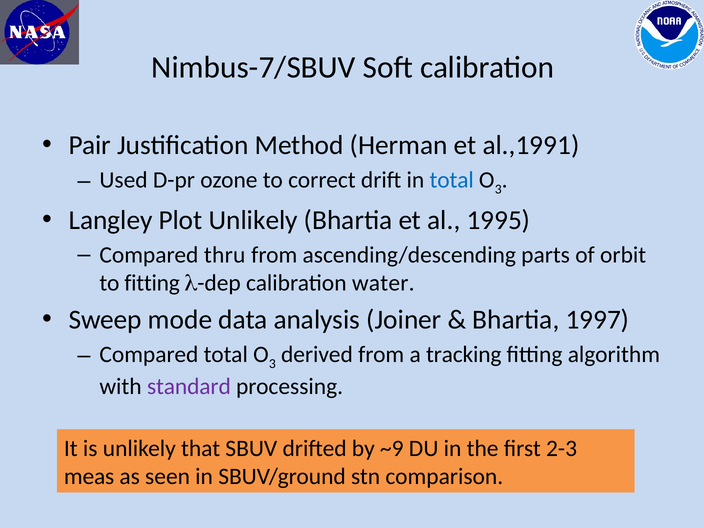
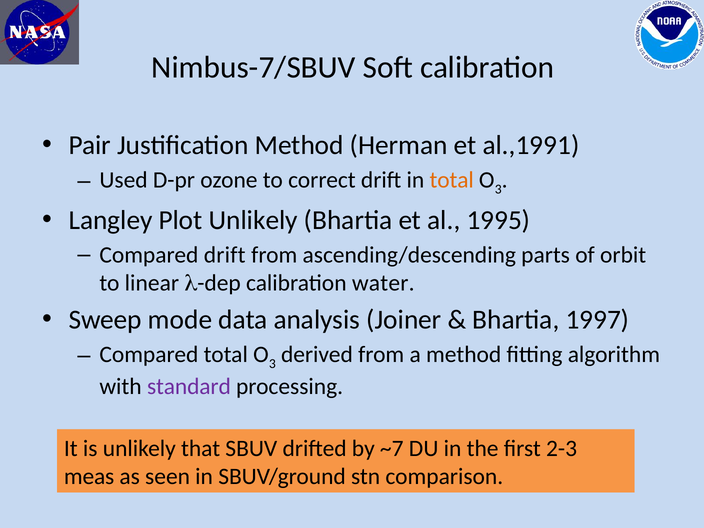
total colour: blue -> orange (452, 180)
Compared thru: thru -> drift (225, 255)
to fitting: fitting -> linear (152, 283)
a tracking: tracking -> method (464, 354)
~9: ~9 -> ~7 (392, 448)
